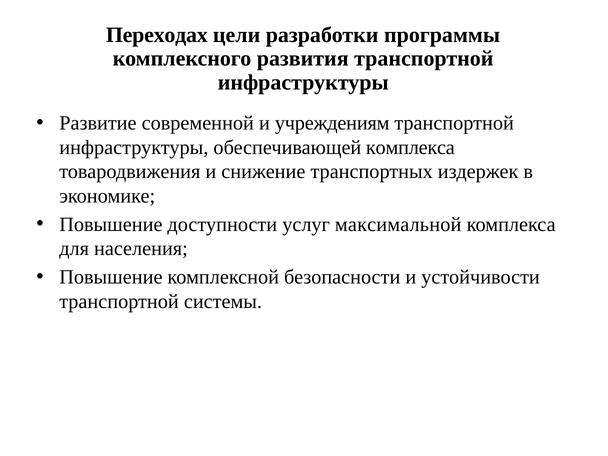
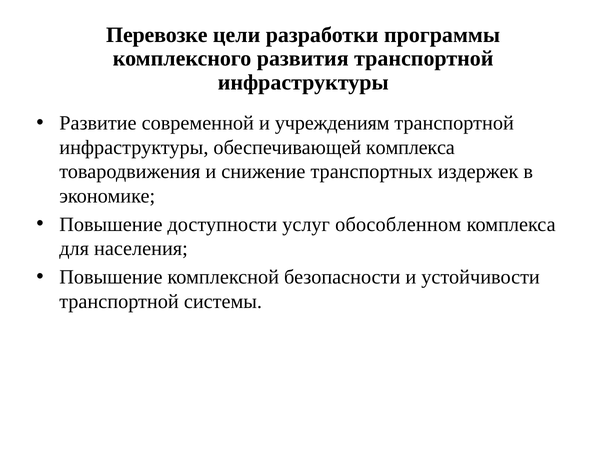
Переходах: Переходах -> Перевозке (157, 35)
максимальной: максимальной -> обособленном (398, 224)
